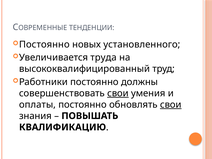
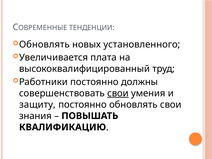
Постоянно: Постоянно -> Обновлять (44, 44)
труда: труда -> плата (104, 58)
оплаты: оплаты -> защиту (37, 105)
свои underline: present -> none (171, 105)
